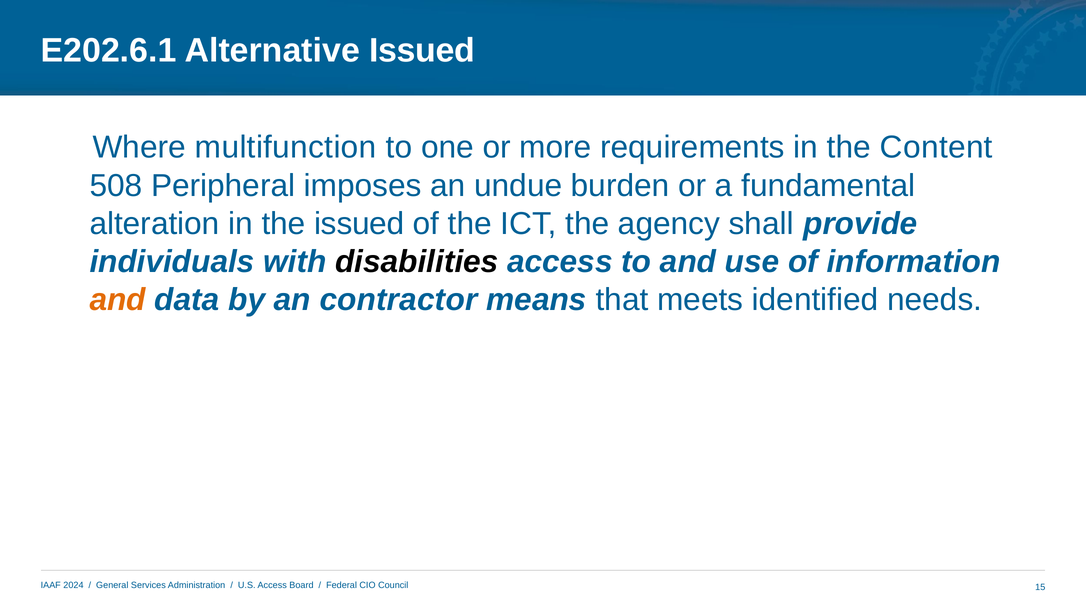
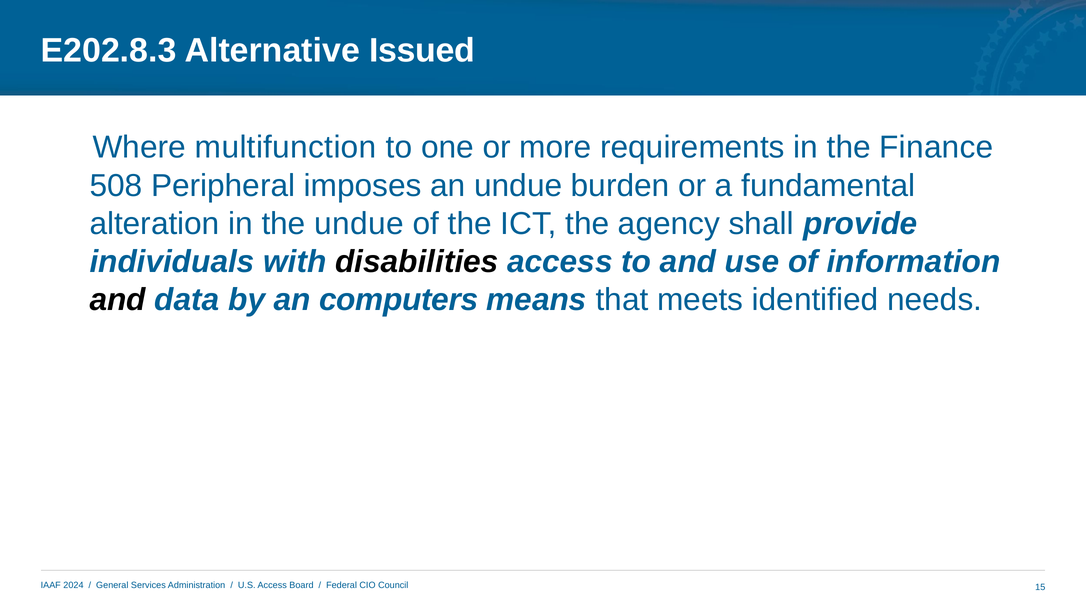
E202.6.1: E202.6.1 -> E202.8.3 (109, 50)
Content: Content -> Finance (936, 147)
the issued: issued -> undue (359, 224)
and colour: orange -> black (118, 300)
contractor: contractor -> computers (399, 300)
